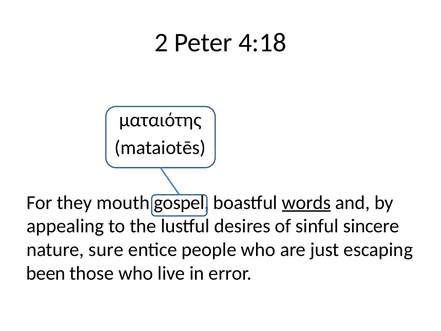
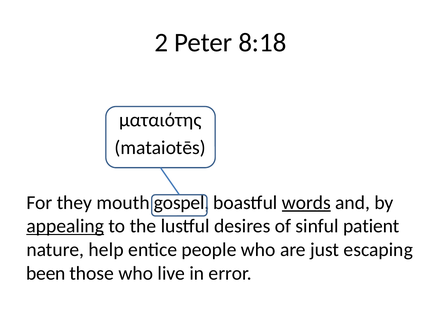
4:18: 4:18 -> 8:18 (262, 43)
appealing underline: none -> present (65, 226)
sincere: sincere -> patient (371, 226)
sure: sure -> help (106, 249)
